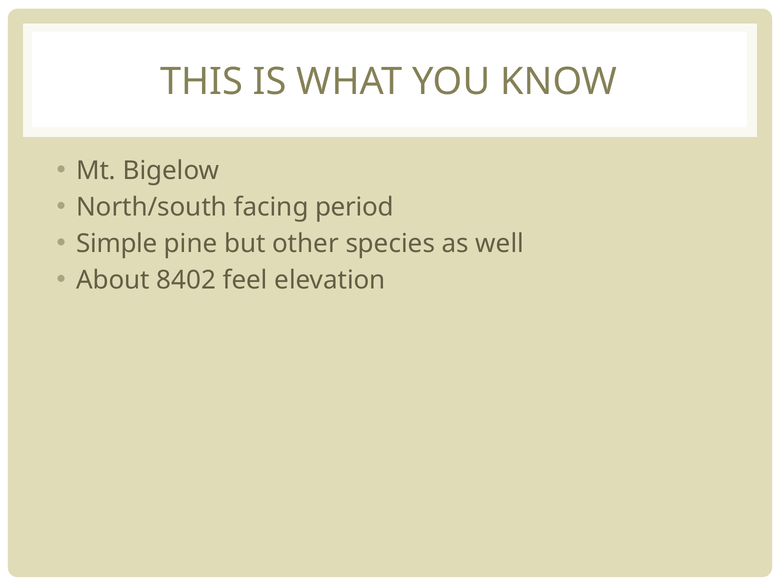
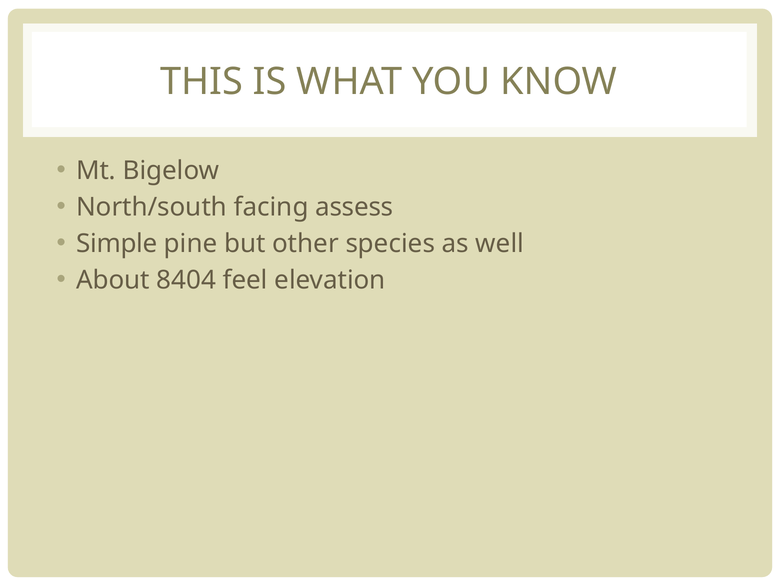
period: period -> assess (354, 207)
8402: 8402 -> 8404 (186, 280)
